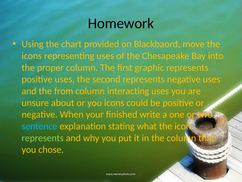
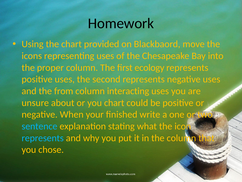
graphic: graphic -> ecology (149, 67)
you icons: icons -> chart (114, 103)
represents colour: light green -> light blue (43, 138)
